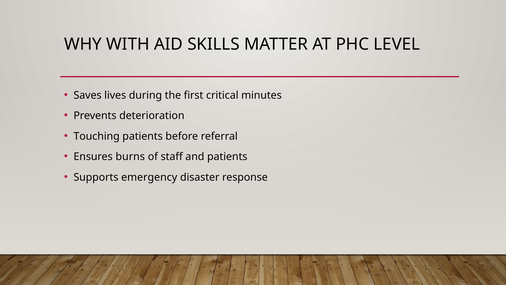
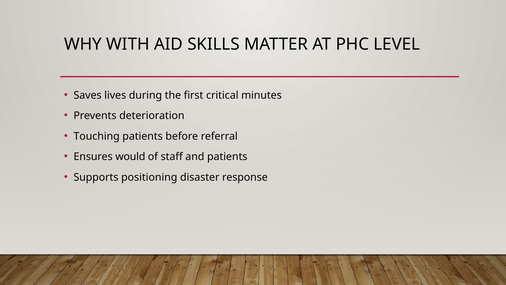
burns: burns -> would (130, 157)
emergency: emergency -> positioning (149, 177)
